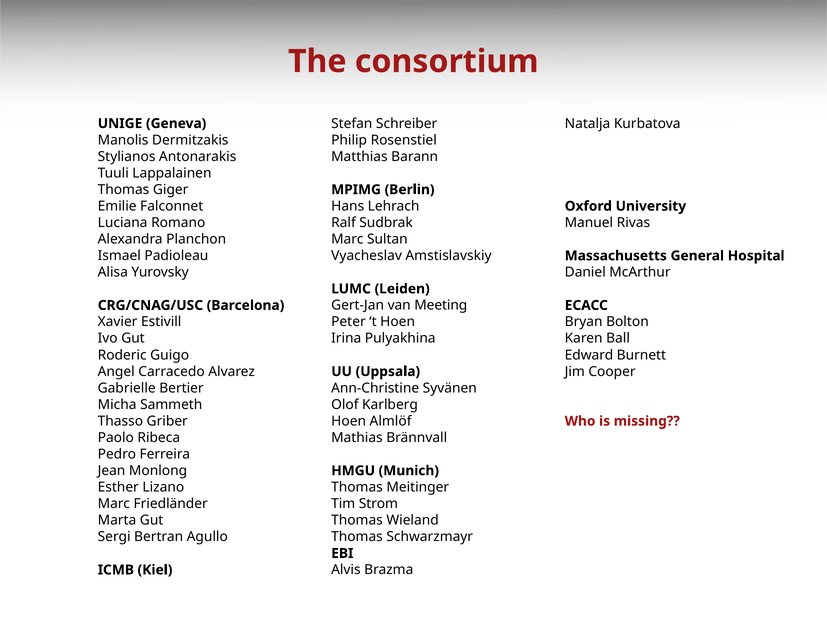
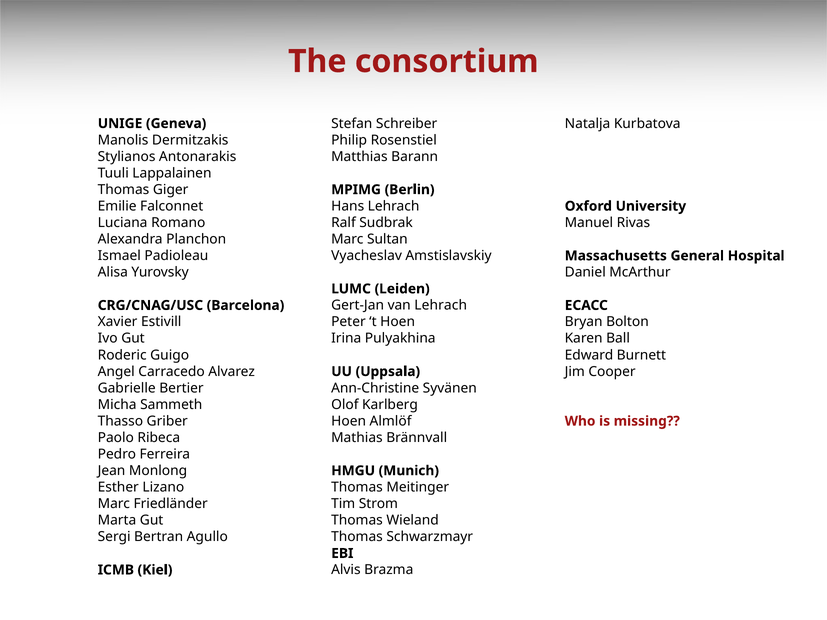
van Meeting: Meeting -> Lehrach (441, 305)
